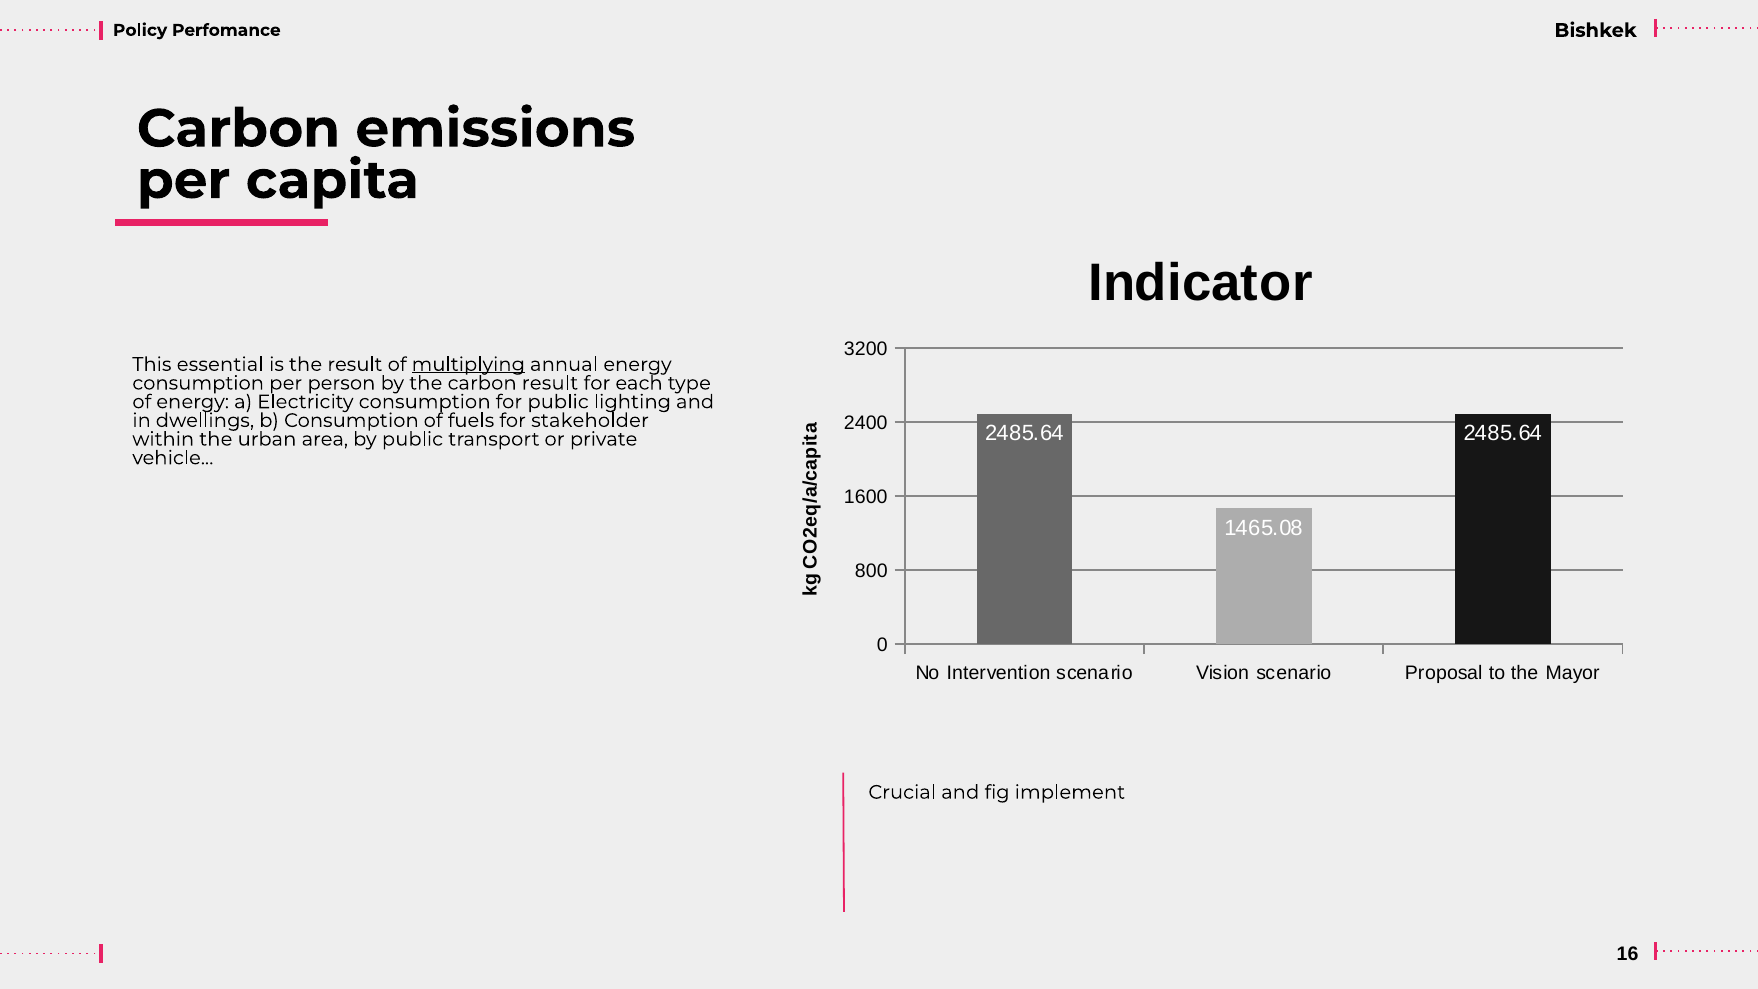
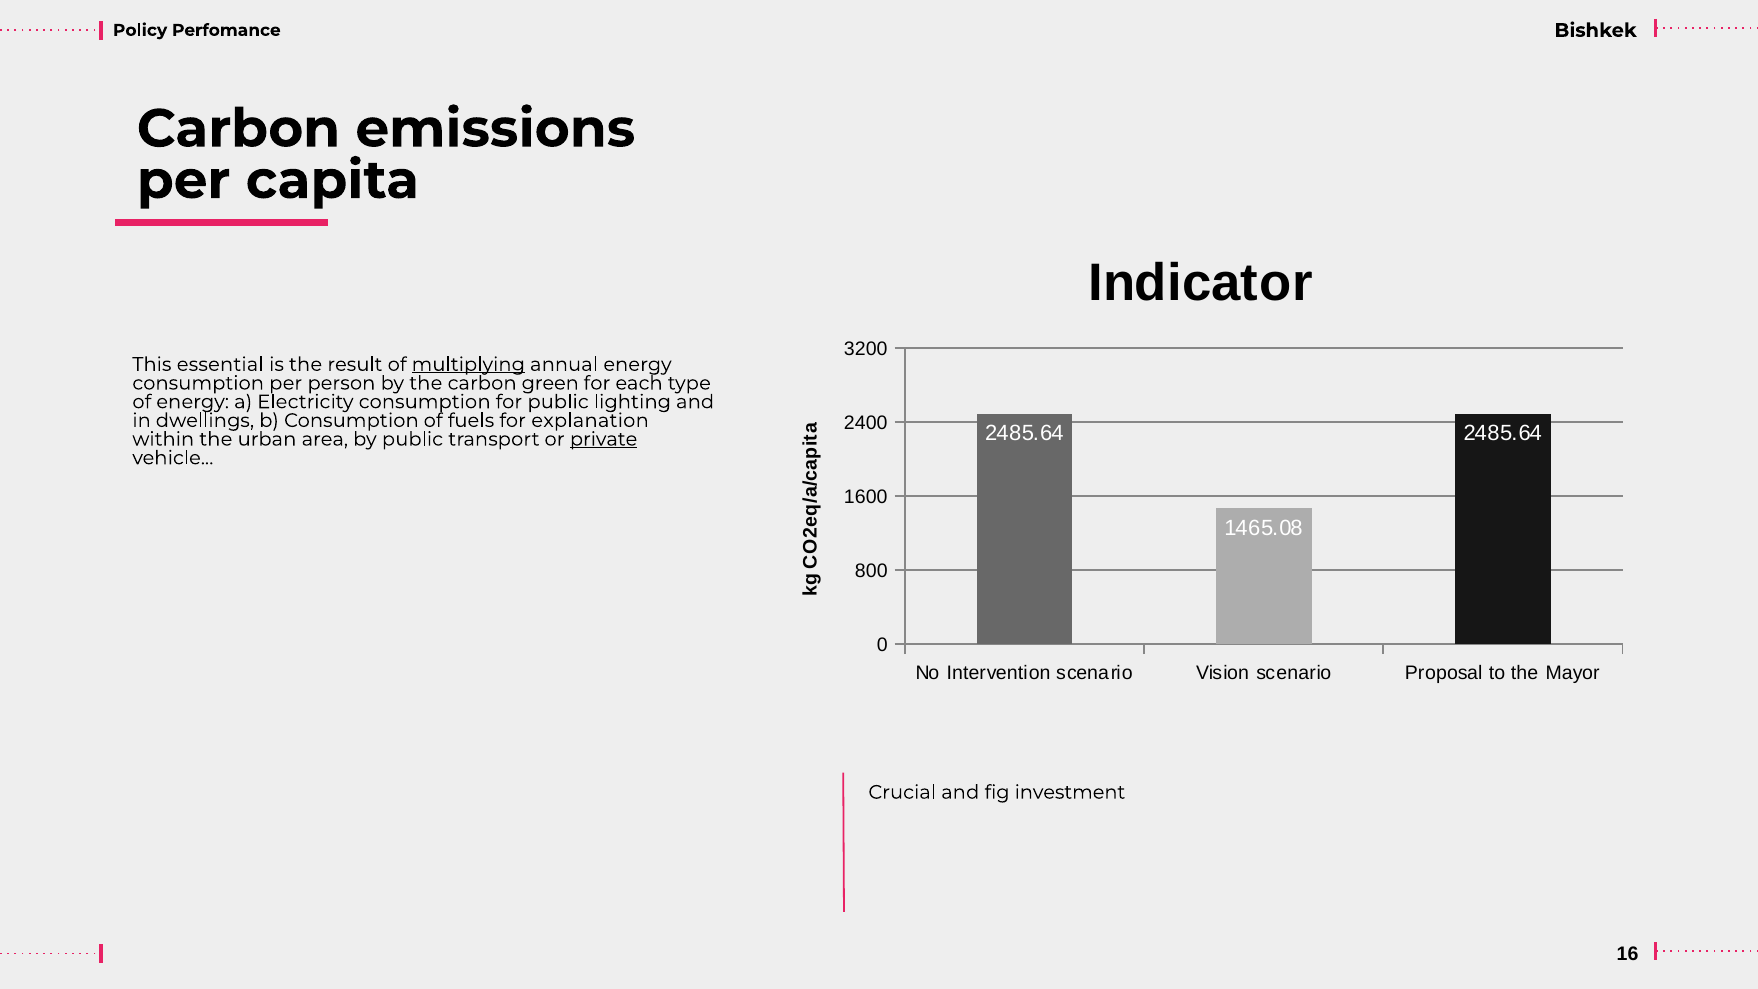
carbon result: result -> green (550, 383)
stakeholder: stakeholder -> explanation (590, 420)
private underline: none -> present (604, 439)
implement: implement -> investment (1070, 792)
